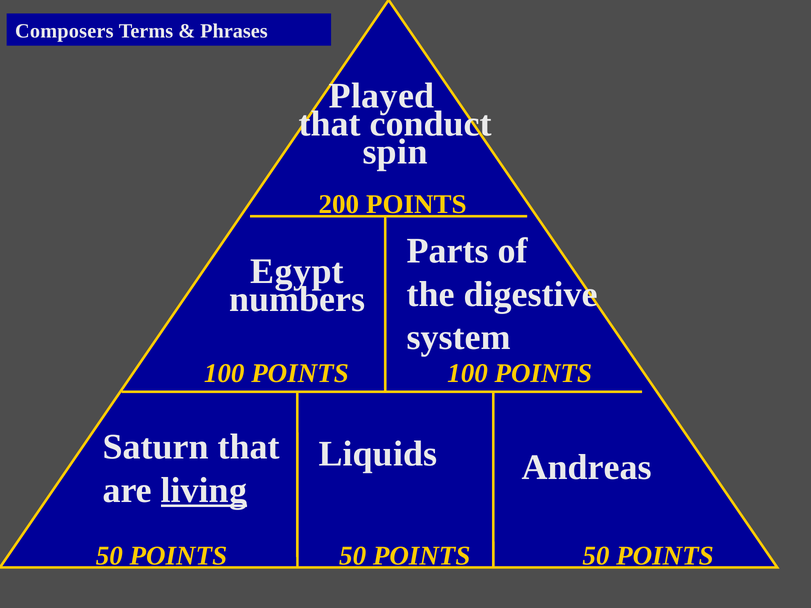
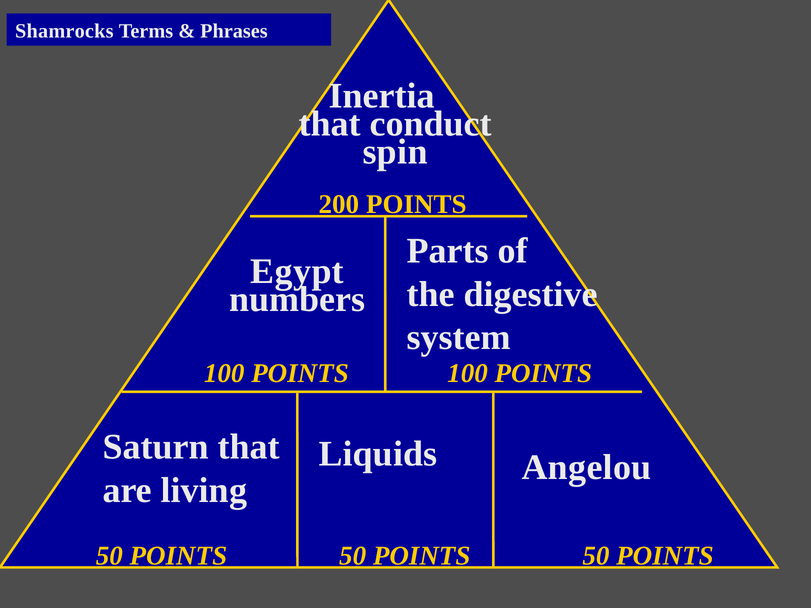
Composers: Composers -> Shamrocks (64, 31)
Played: Played -> Inertia (382, 96)
Andreas: Andreas -> Angelou (587, 467)
living underline: present -> none (204, 490)
